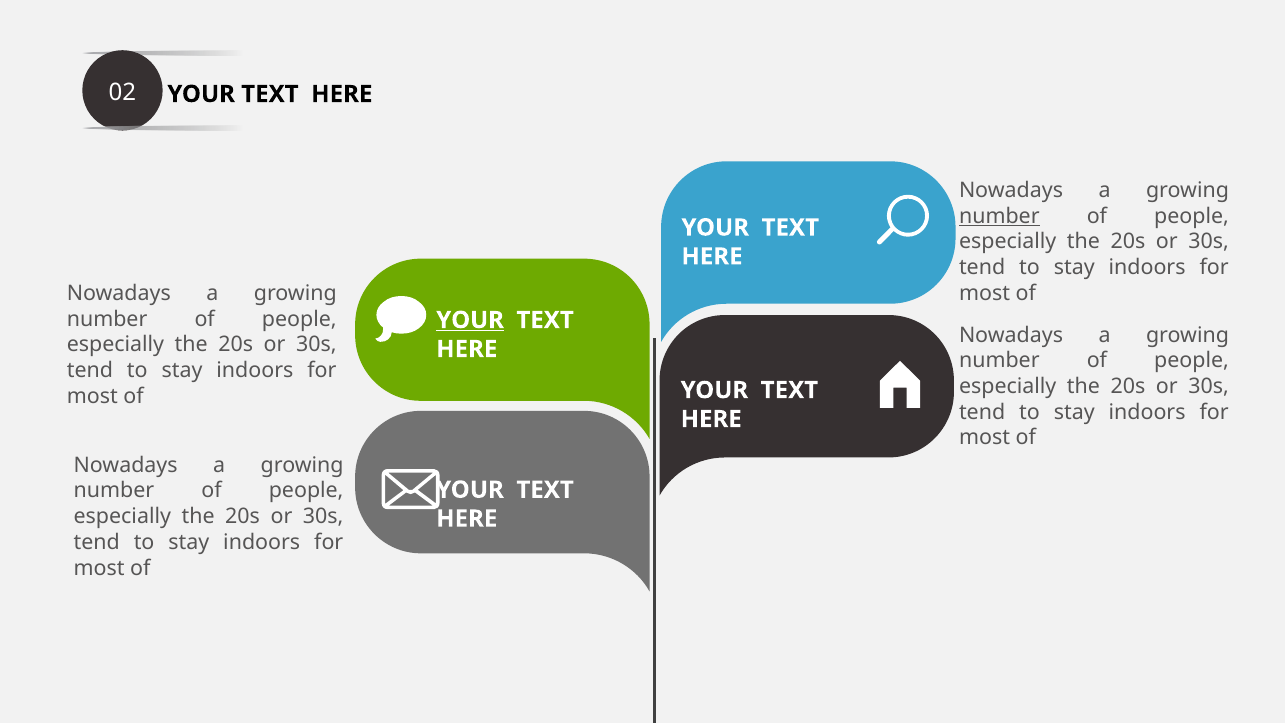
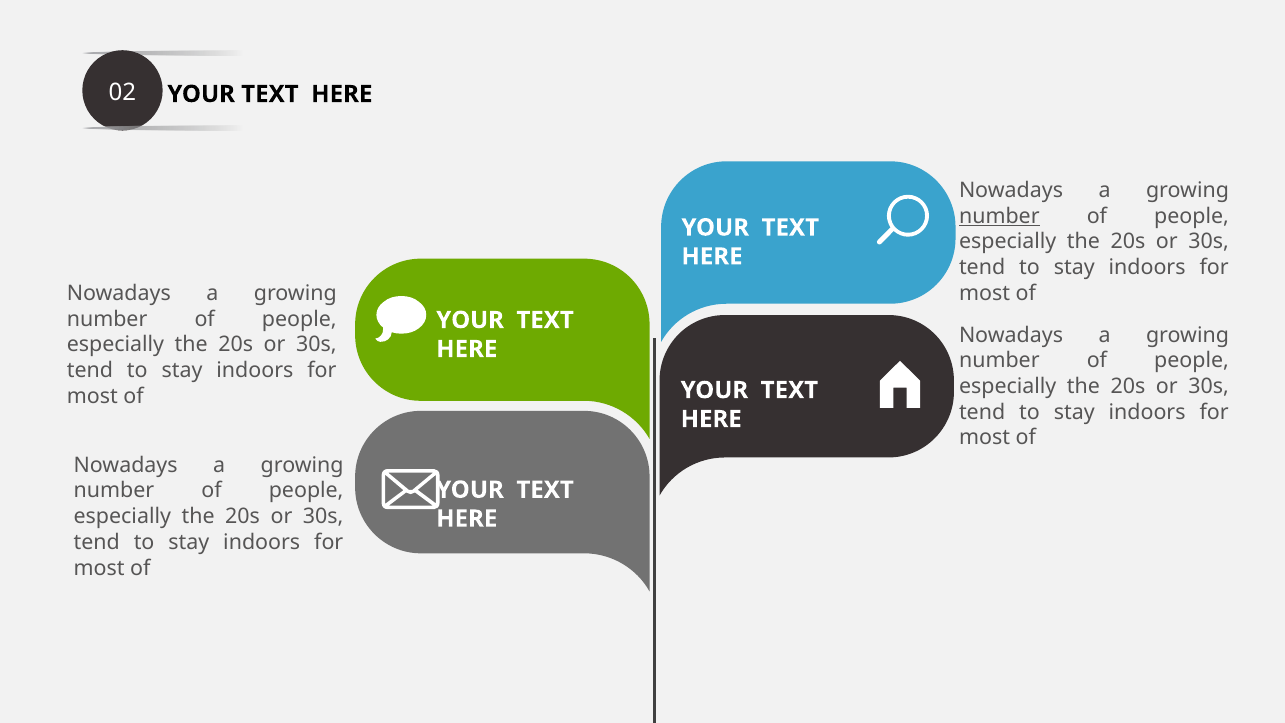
YOUR underline: present -> none (470, 320)
